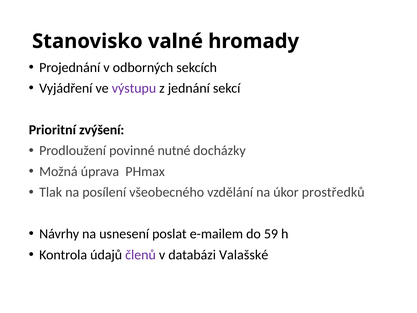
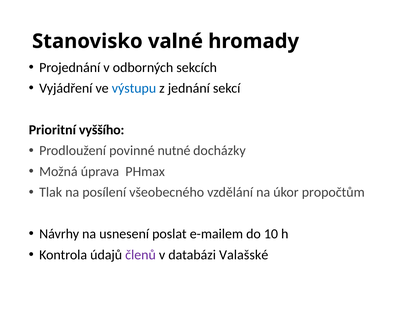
výstupu colour: purple -> blue (134, 88)
zvýšení: zvýšení -> vyššího (102, 130)
prostředků: prostředků -> propočtům (333, 192)
59: 59 -> 10 (271, 234)
